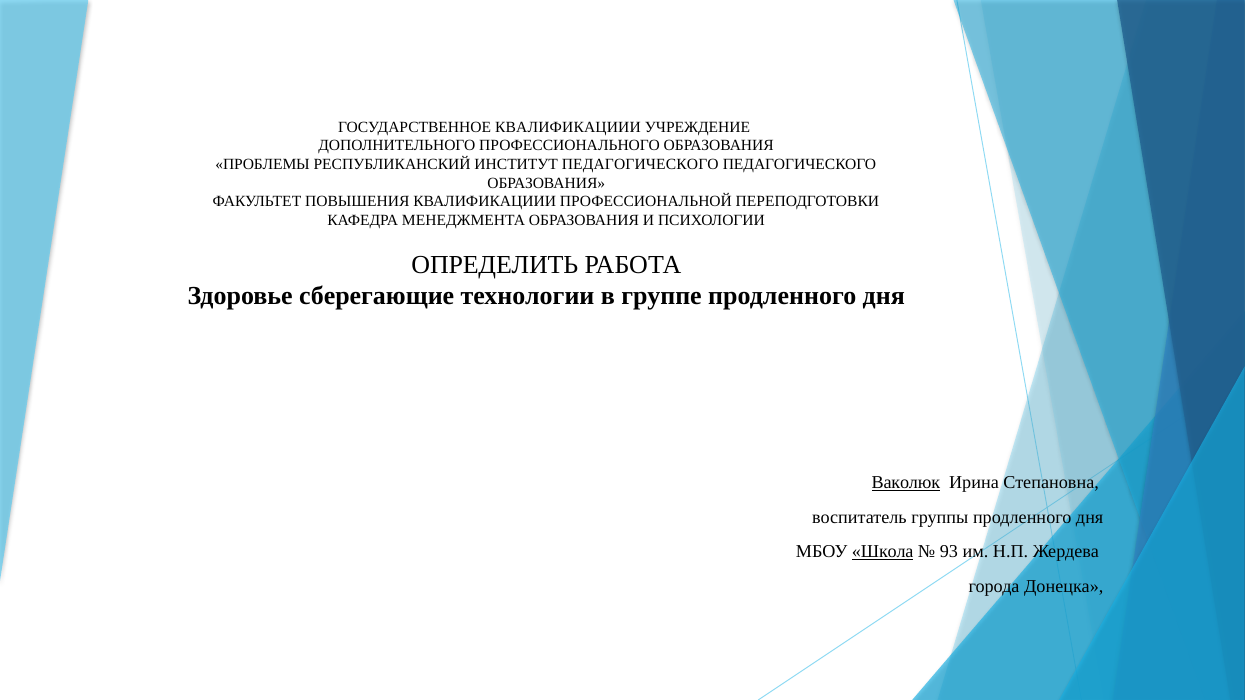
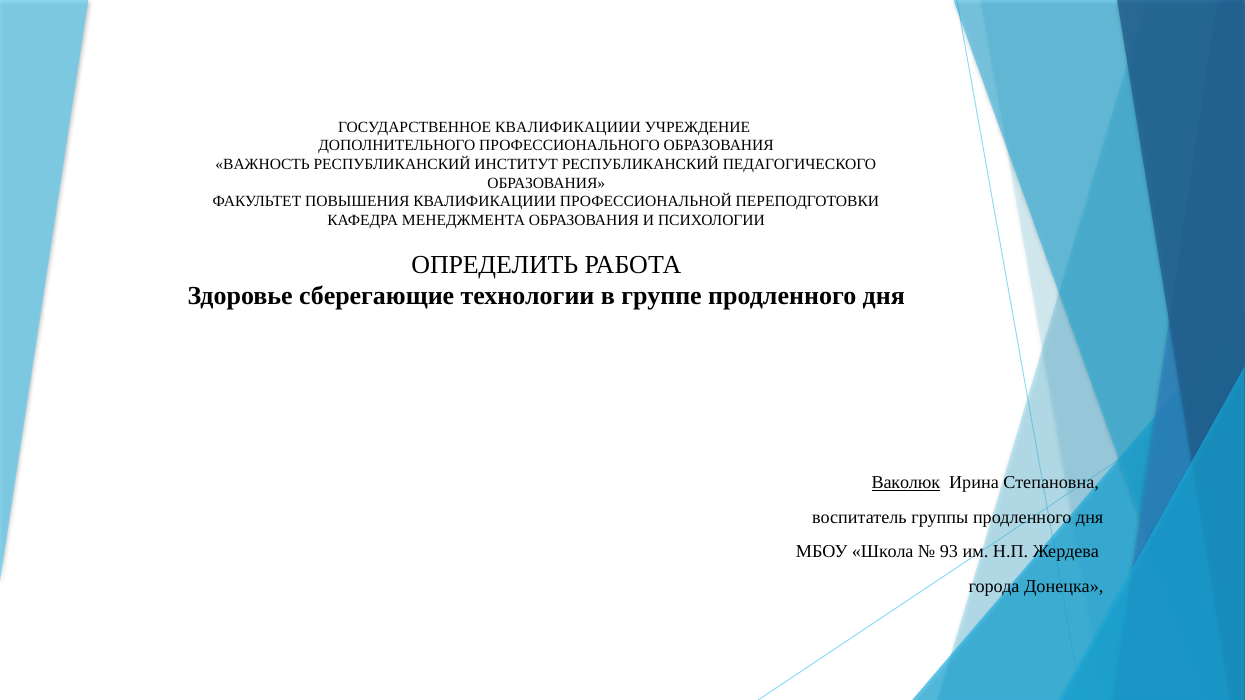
ПРОБЛЕМЫ: ПРОБЛЕМЫ -> ВАЖНОСТЬ (263, 164)
ИНСТИТУТ ПЕДАГОГИЧЕСКОГО: ПЕДАГОГИЧЕСКОГО -> РЕСПУБЛИКАНСКИЙ (640, 164)
Школа underline: present -> none (883, 552)
